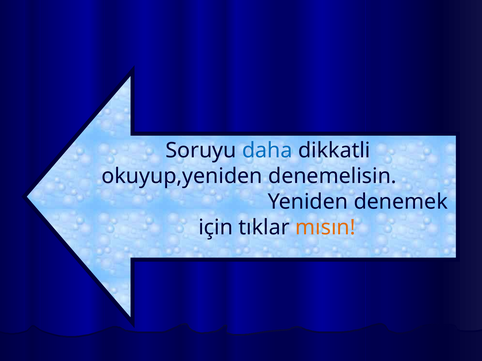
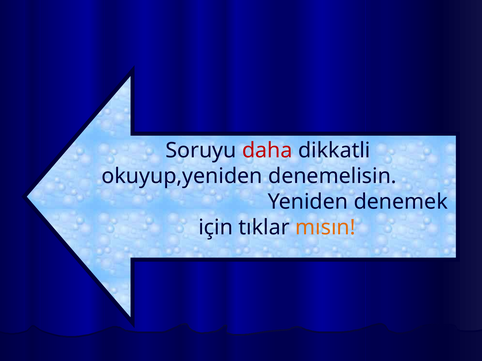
daha colour: blue -> red (267, 151)
